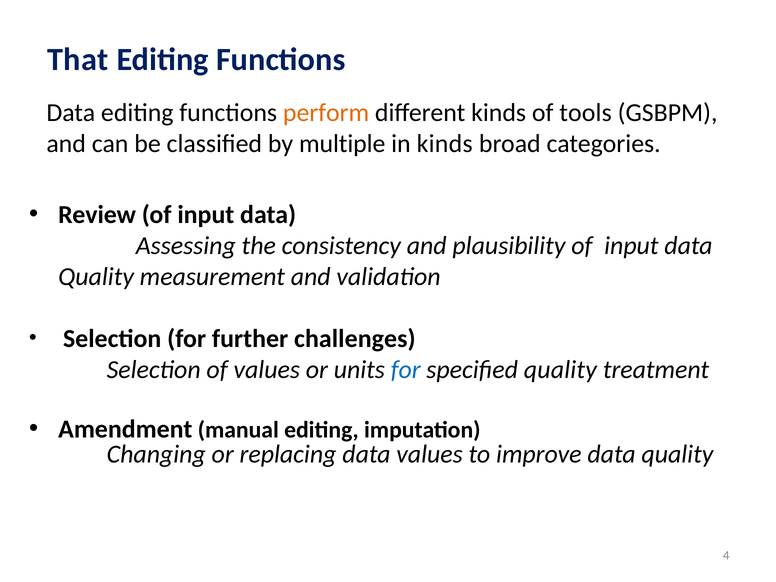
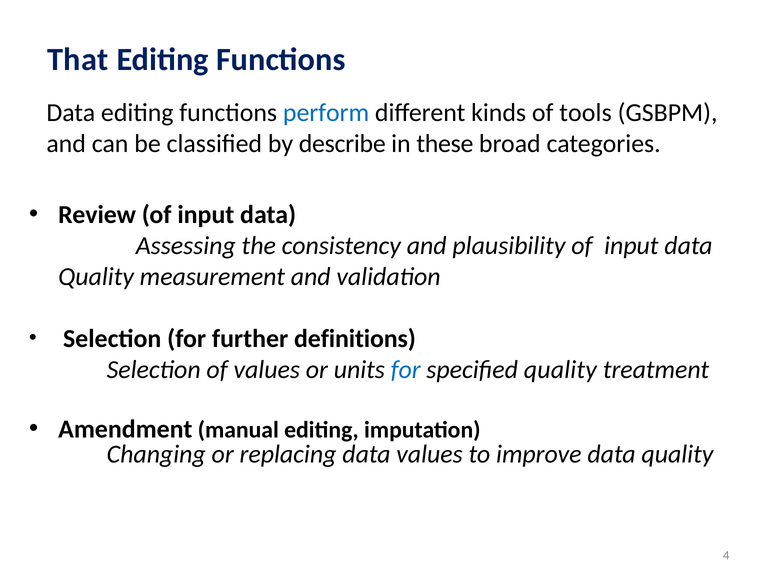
perform colour: orange -> blue (326, 113)
multiple: multiple -> describe (342, 144)
in kinds: kinds -> these (445, 144)
challenges: challenges -> definitions (355, 339)
